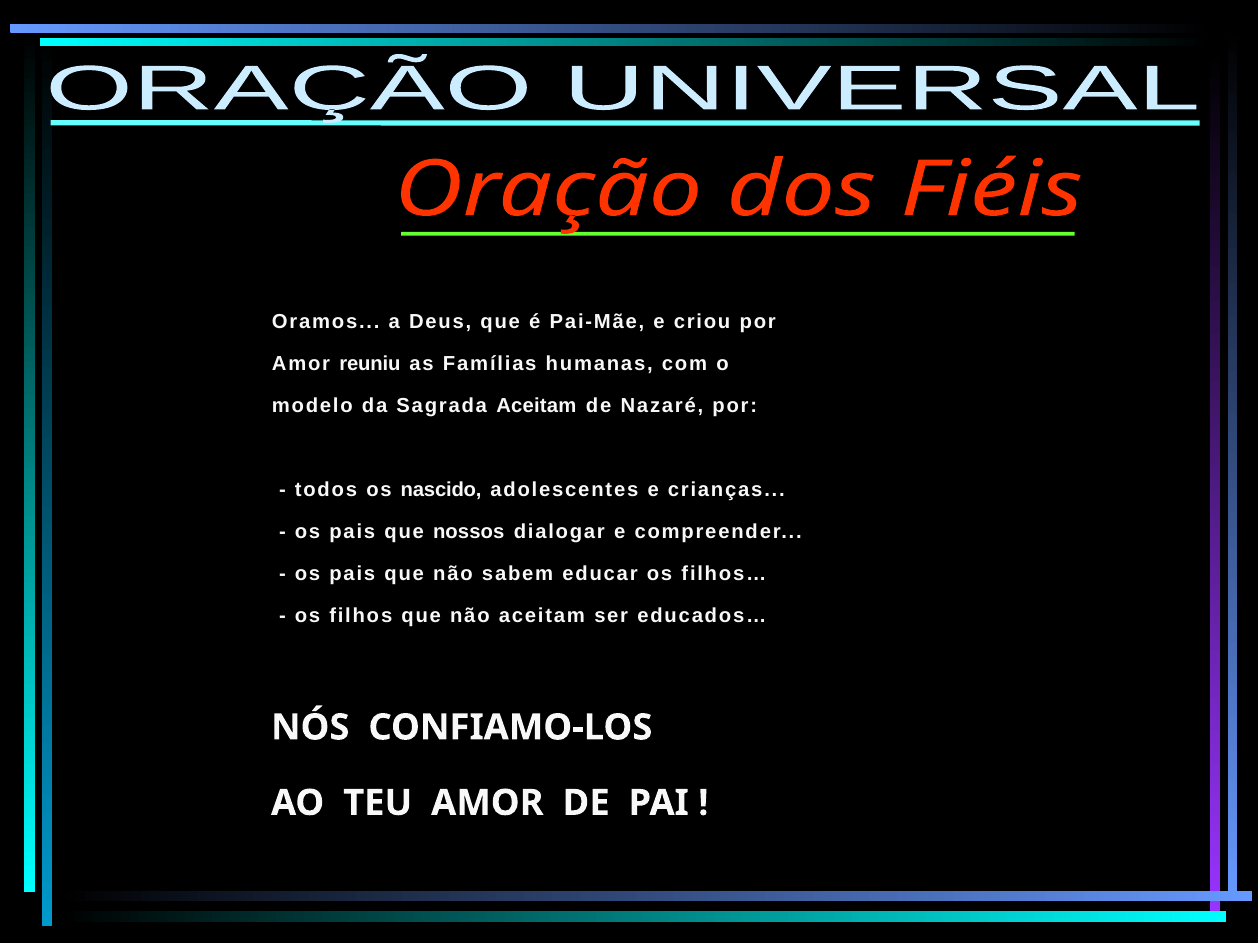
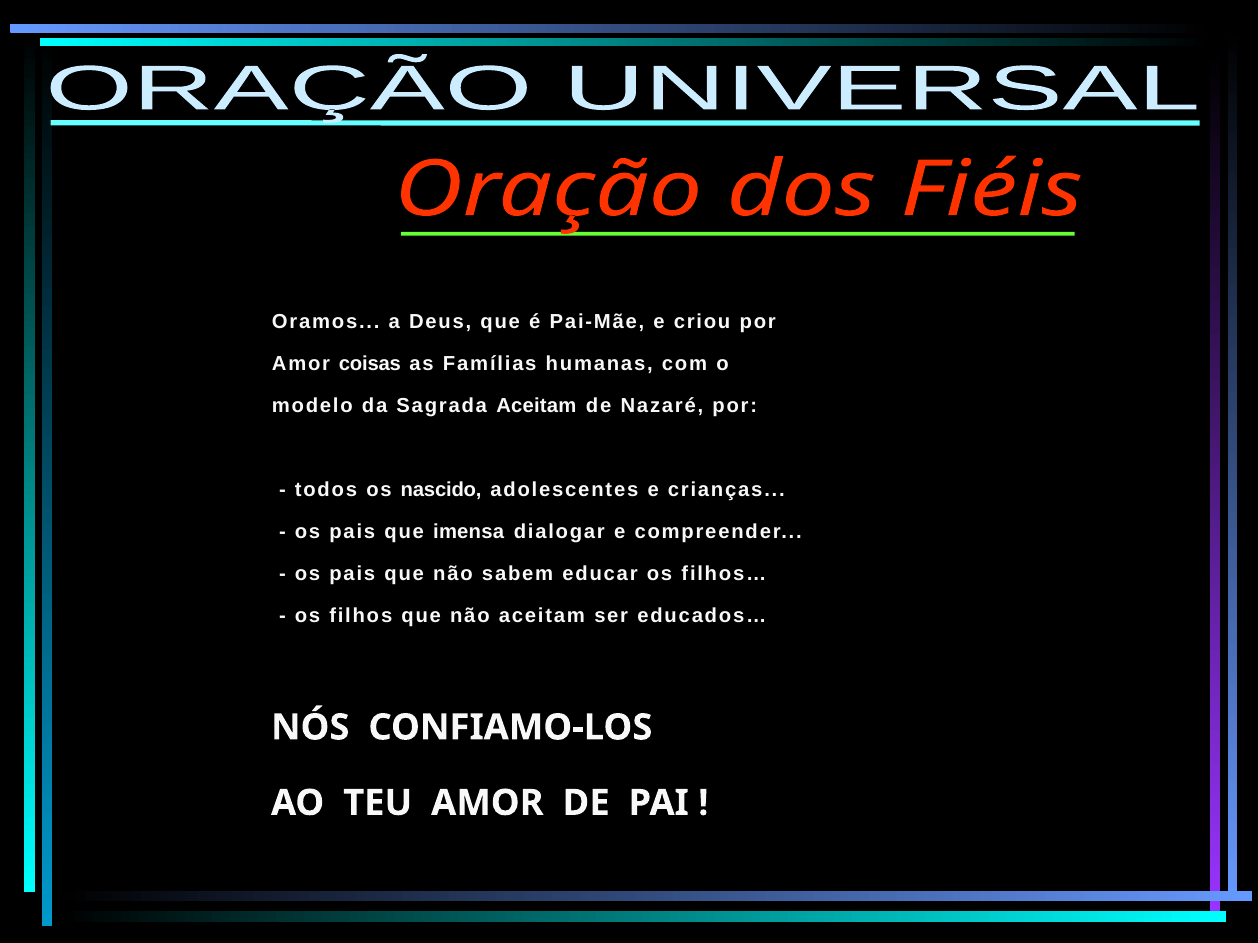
reuniu: reuniu -> coisas (370, 364)
nossos: nossos -> imensa (469, 532)
